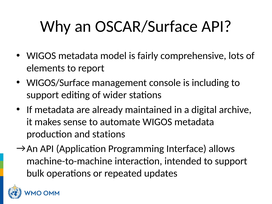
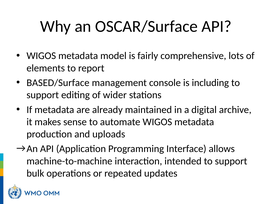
WIGOS/Surface: WIGOS/Surface -> BASED/Surface (58, 83)
and stations: stations -> uploads (109, 134)
